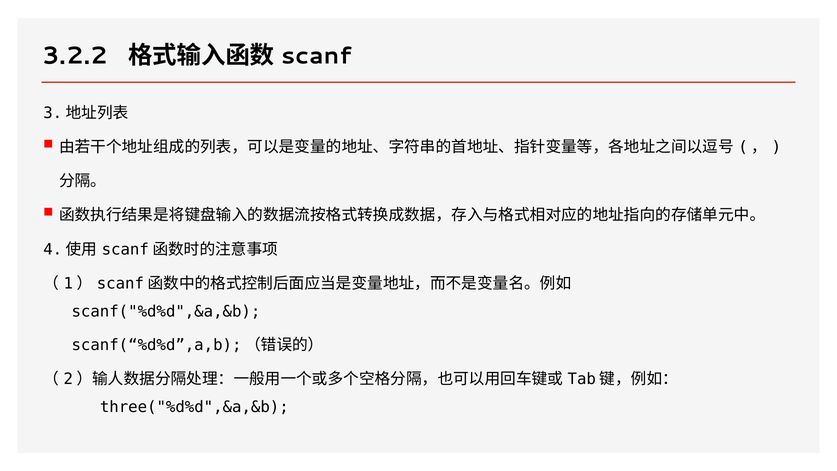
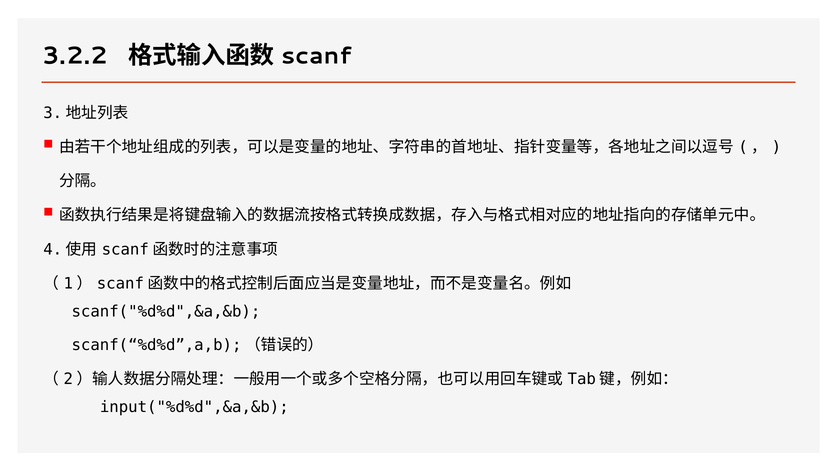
three("%d%d",&a,&b: three("%d%d",&a,&b -> input("%d%d",&a,&b (194, 407)
